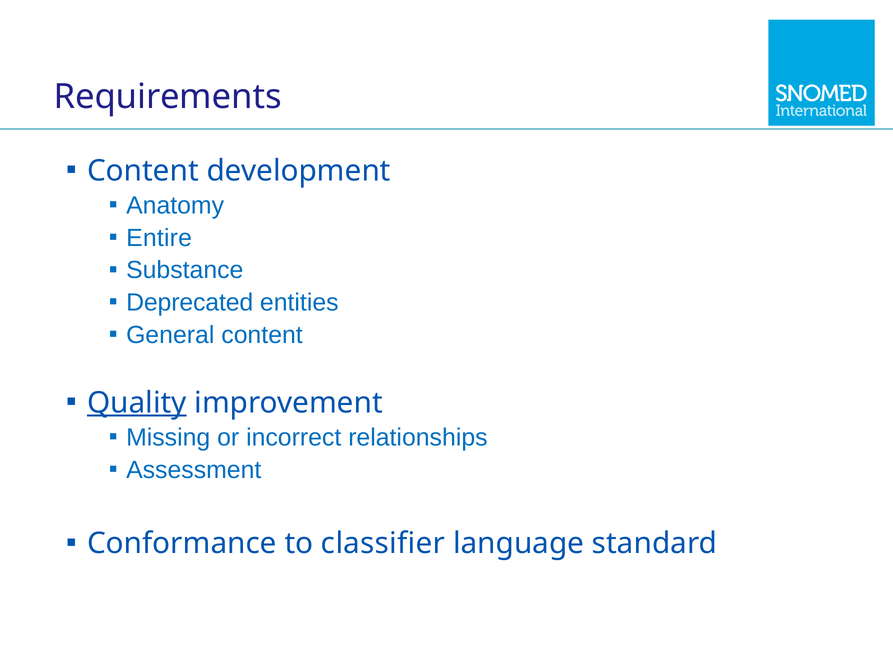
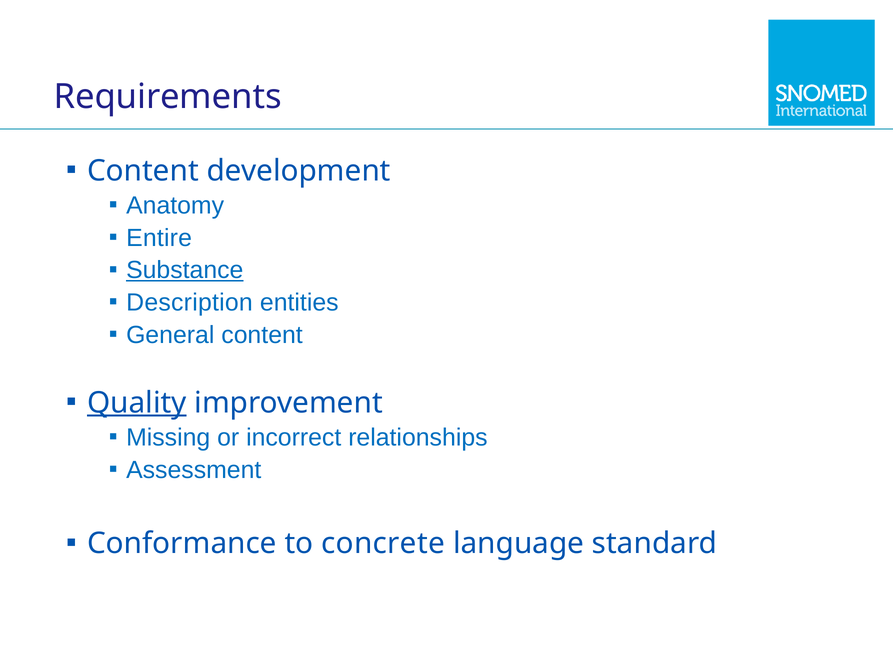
Substance underline: none -> present (185, 270)
Deprecated: Deprecated -> Description (190, 302)
classifier: classifier -> concrete (383, 543)
